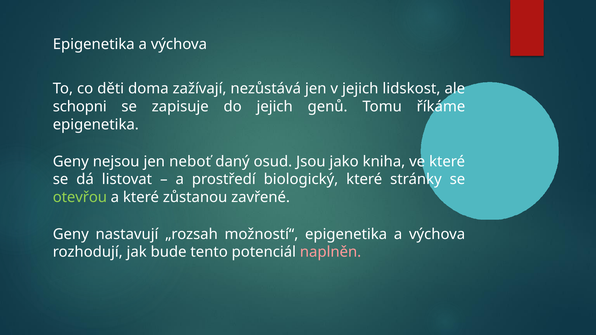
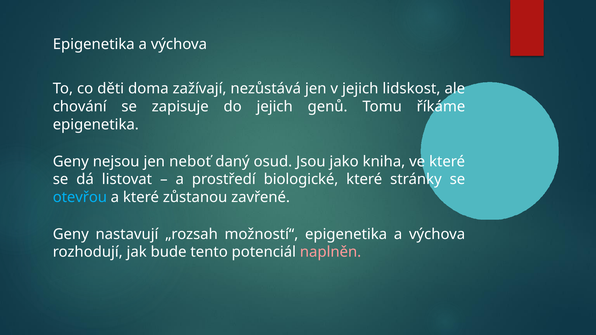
schopni: schopni -> chování (80, 107)
biologický: biologický -> biologické (301, 179)
otevřou colour: light green -> light blue (80, 197)
